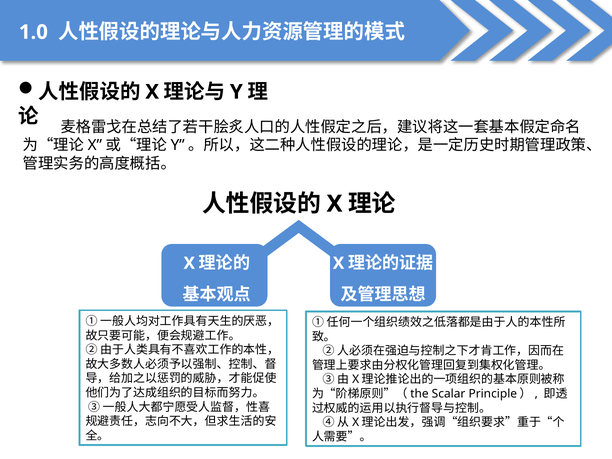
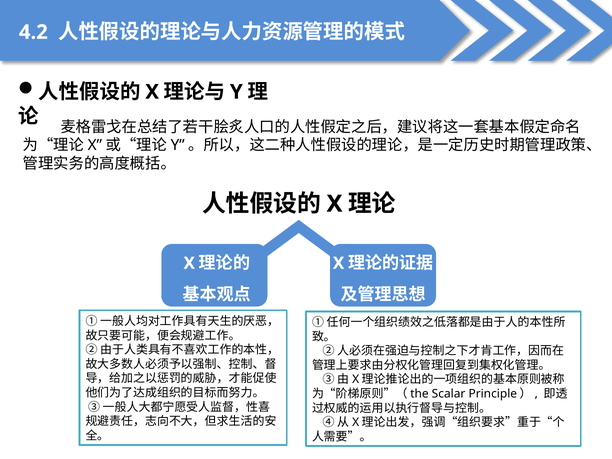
1.0: 1.0 -> 4.2 (33, 32)
